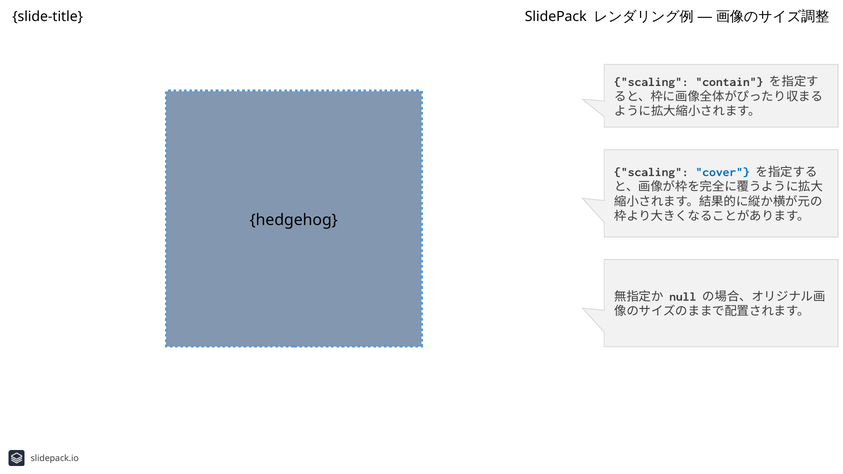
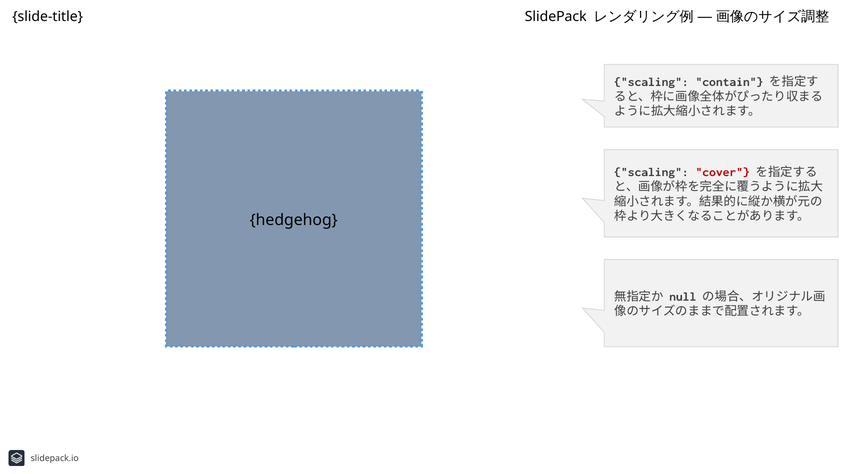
cover colour: blue -> red (723, 172)
